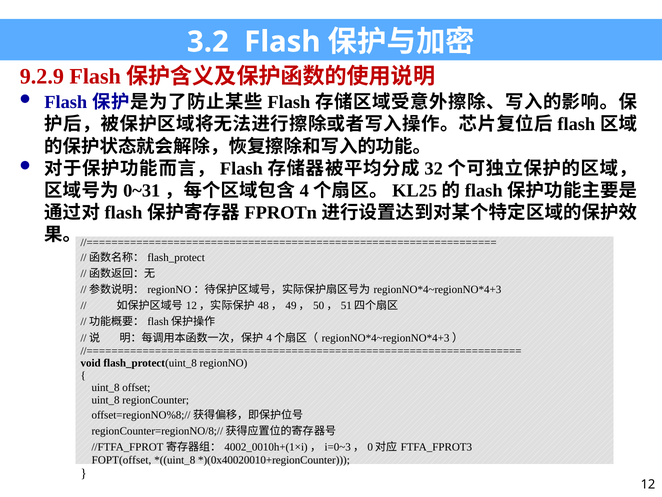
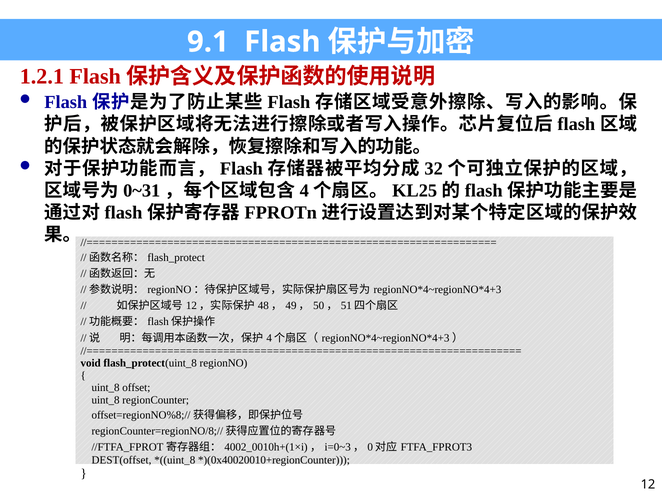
3.2: 3.2 -> 9.1 (208, 42)
9.2.9: 9.2.9 -> 1.2.1 (42, 76)
FOPT(offset: FOPT(offset -> DEST(offset (122, 460)
